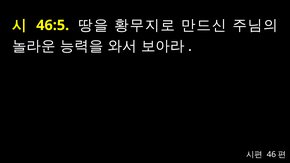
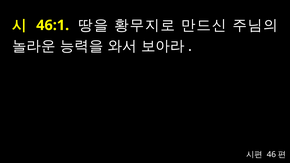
46:5: 46:5 -> 46:1 (53, 25)
